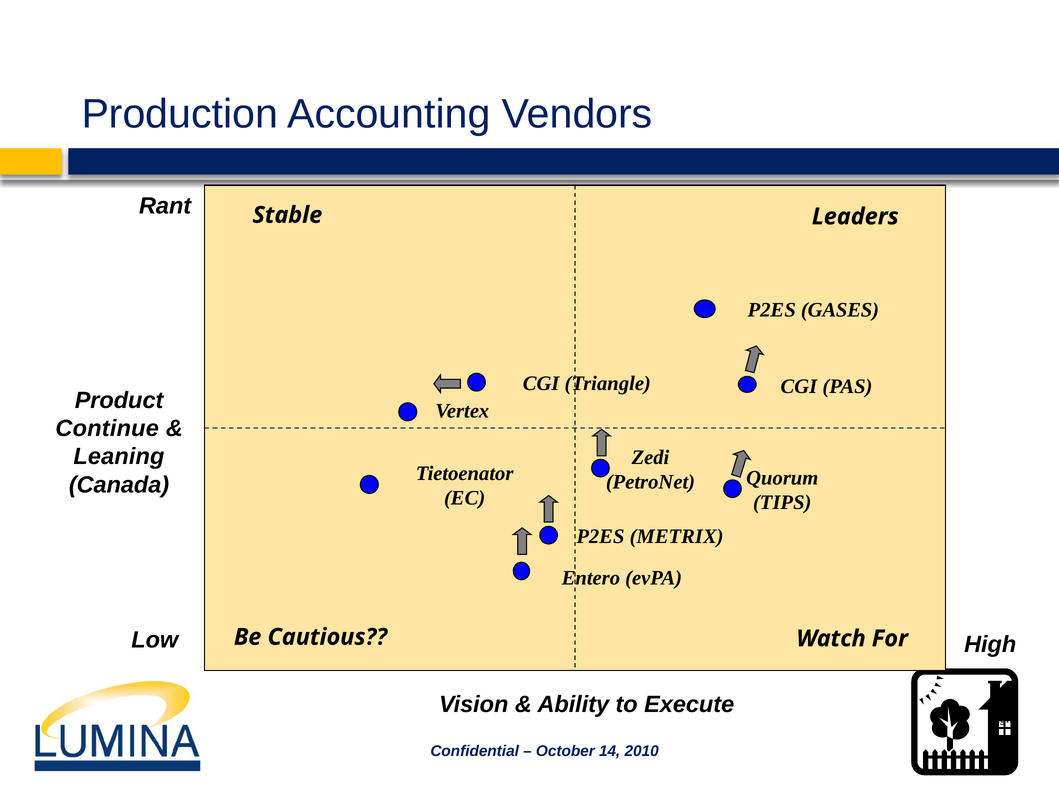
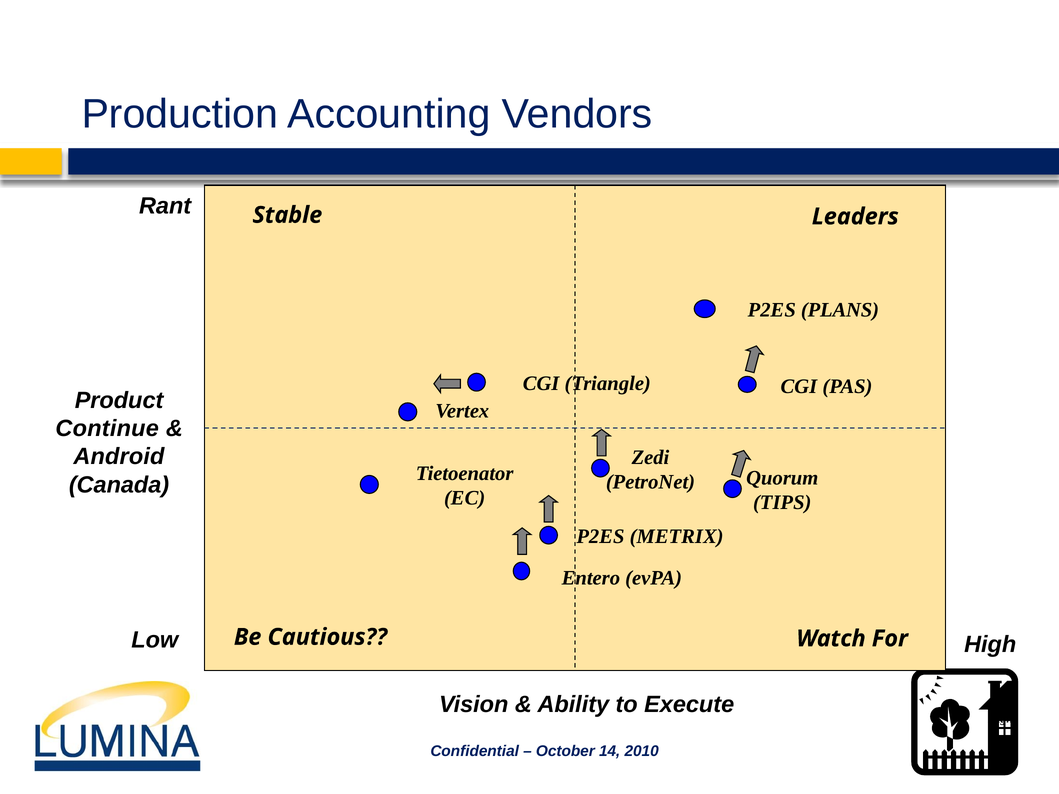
GASES: GASES -> PLANS (840, 310)
Leaning: Leaning -> Android (119, 457)
